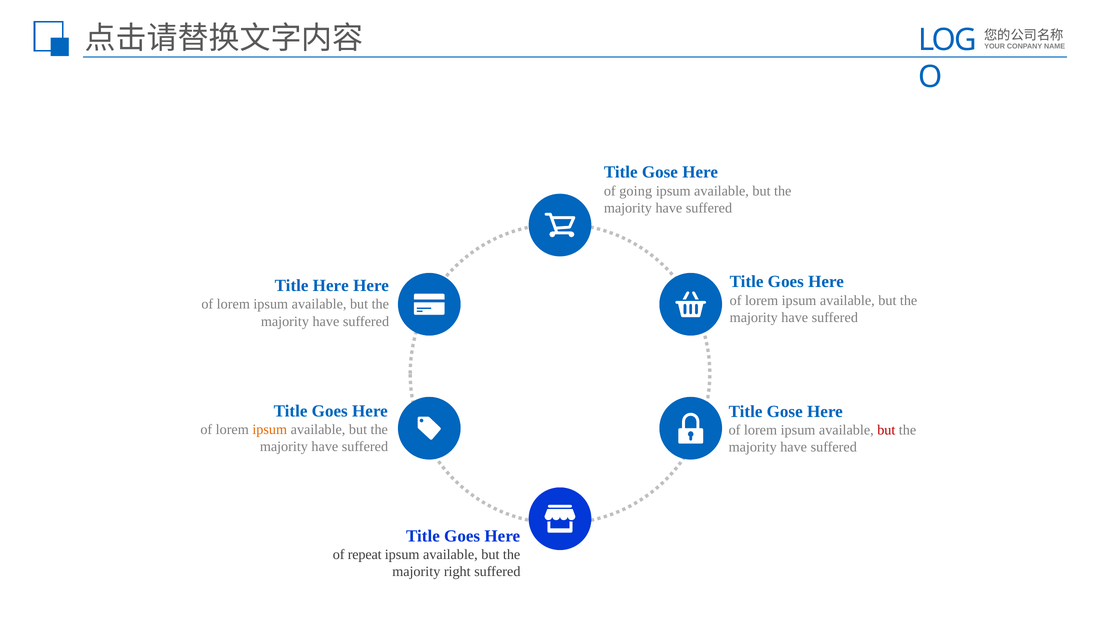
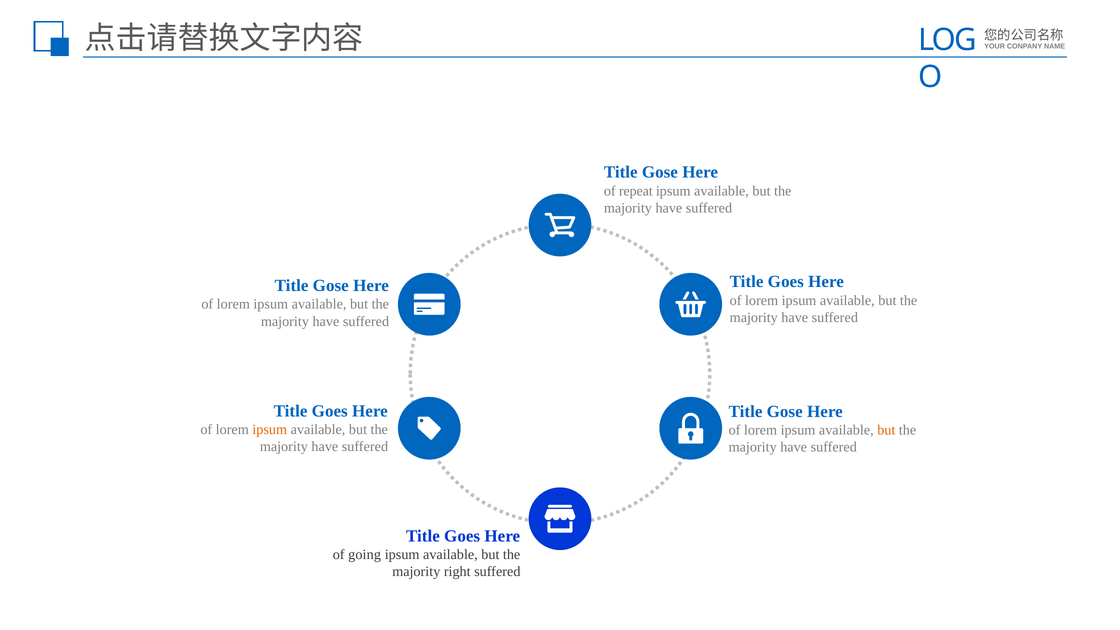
going: going -> repeat (636, 191)
Here: Here -> Gose (331, 286)
but colour: red -> orange (886, 430)
repeat: repeat -> going (365, 555)
